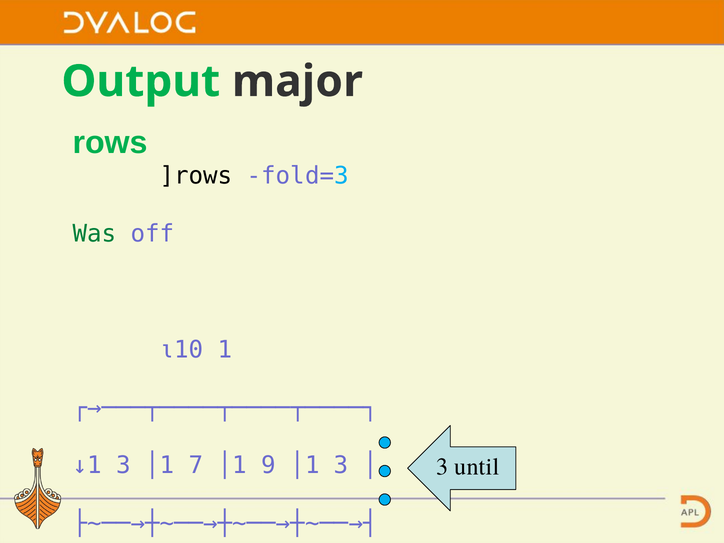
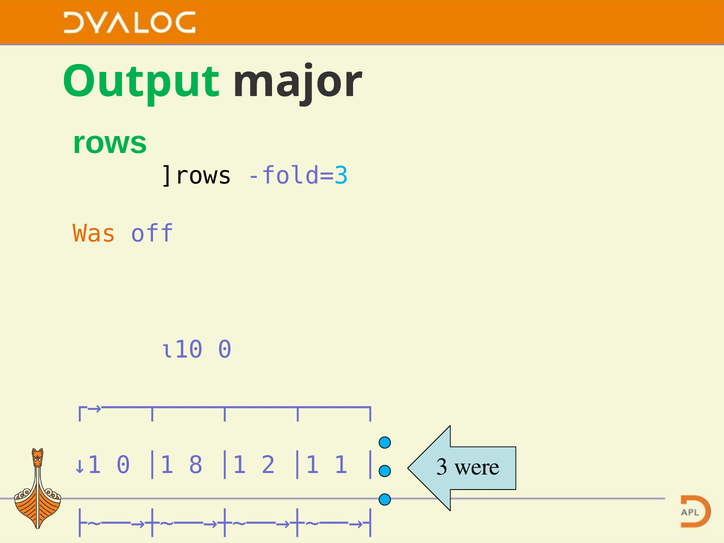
Was colour: green -> orange (94, 234)
⍳10 1: 1 -> 0 (225, 350)
↓1 3: 3 -> 0 (123, 466)
7: 7 -> 8 (196, 466)
│1 9: 9 -> 2 (269, 466)
│1 3: 3 -> 1 (341, 466)
until: until -> were (477, 467)
